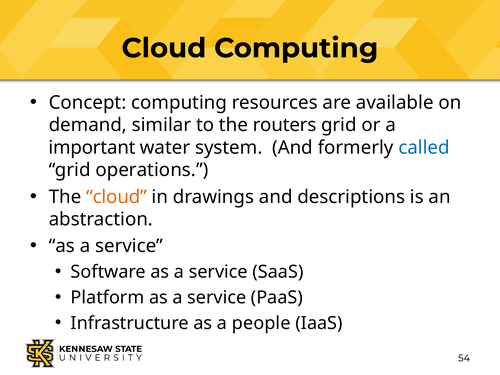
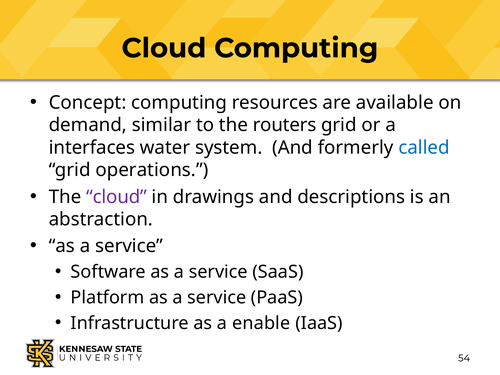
important: important -> interfaces (92, 148)
cloud colour: orange -> purple (117, 197)
people: people -> enable (261, 323)
